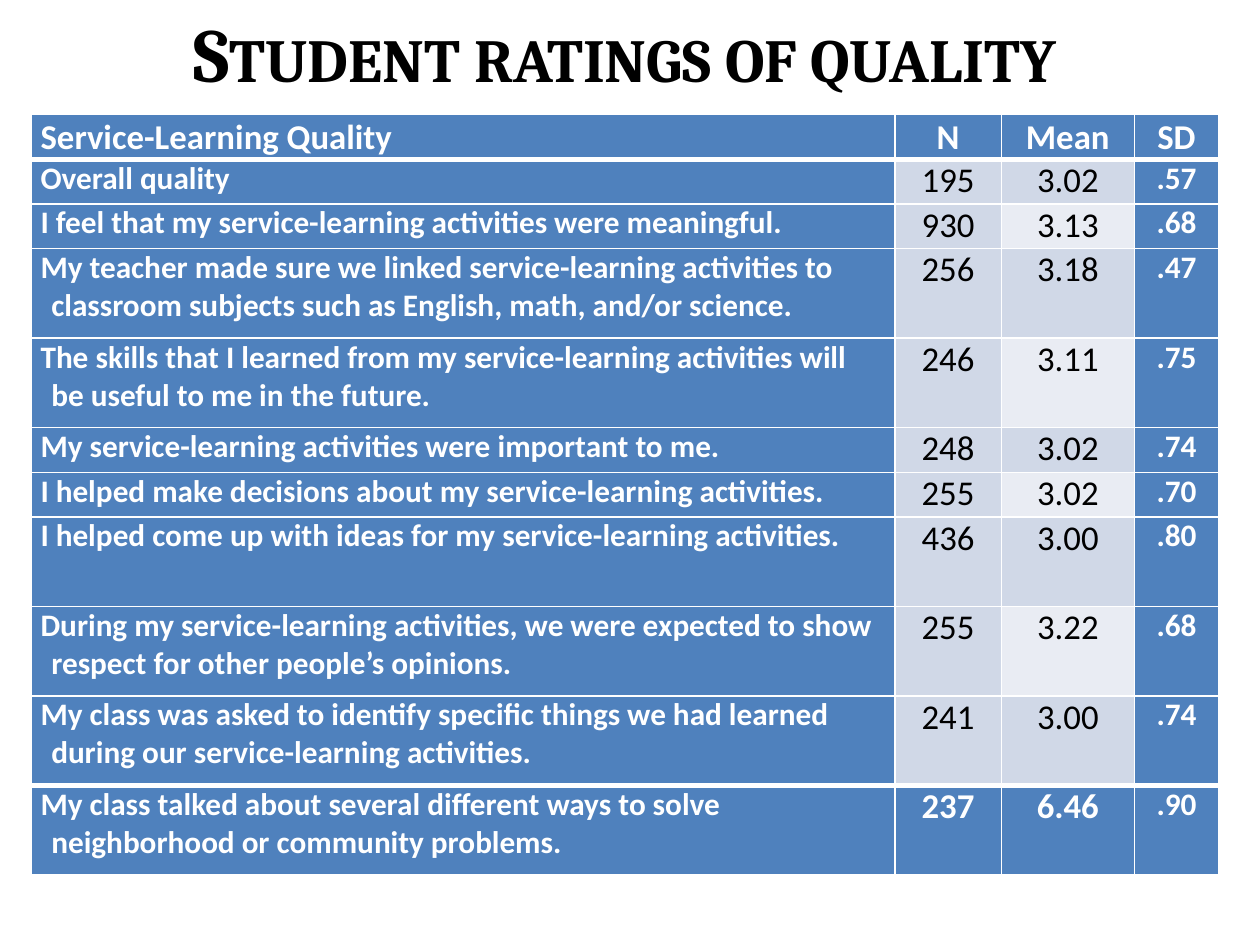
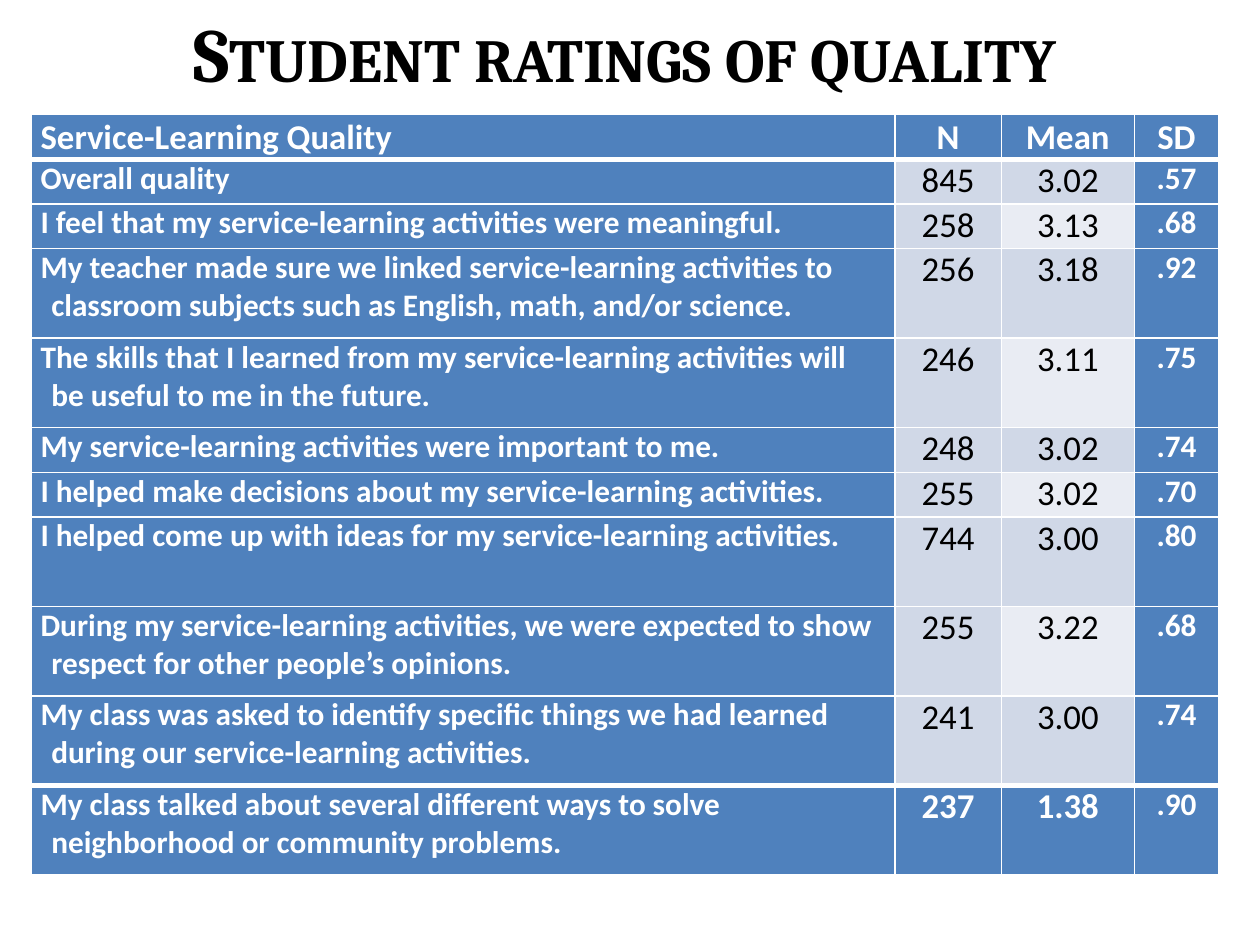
195: 195 -> 845 (948, 181)
930: 930 -> 258 (948, 226)
.47: .47 -> .92 (1177, 268)
436: 436 -> 744 (948, 538)
6.46: 6.46 -> 1.38 (1068, 807)
